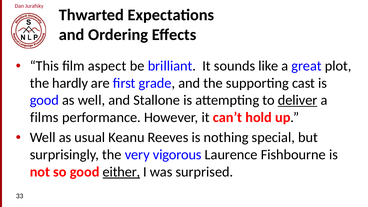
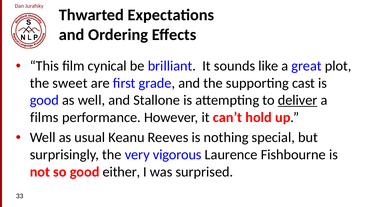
aspect: aspect -> cynical (107, 66)
hardly: hardly -> sweet (70, 83)
either underline: present -> none (121, 172)
